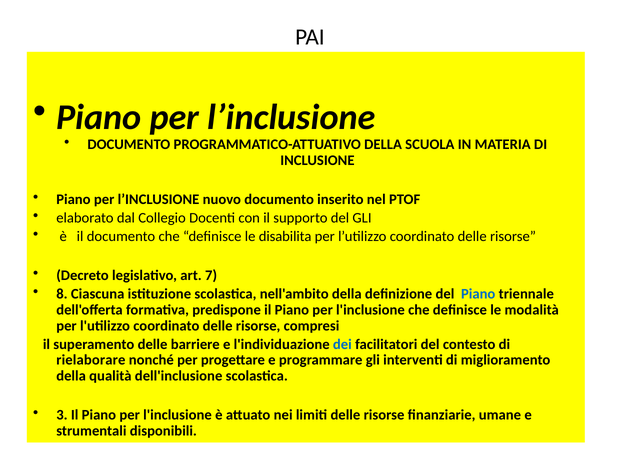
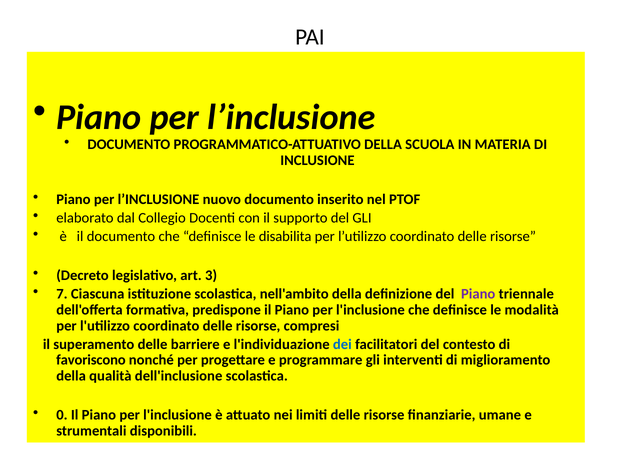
7: 7 -> 3 (211, 276)
8: 8 -> 7 (62, 294)
Piano colour: blue -> purple (478, 294)
rielaborare: rielaborare -> favoriscono (91, 360)
3: 3 -> 0 (62, 415)
